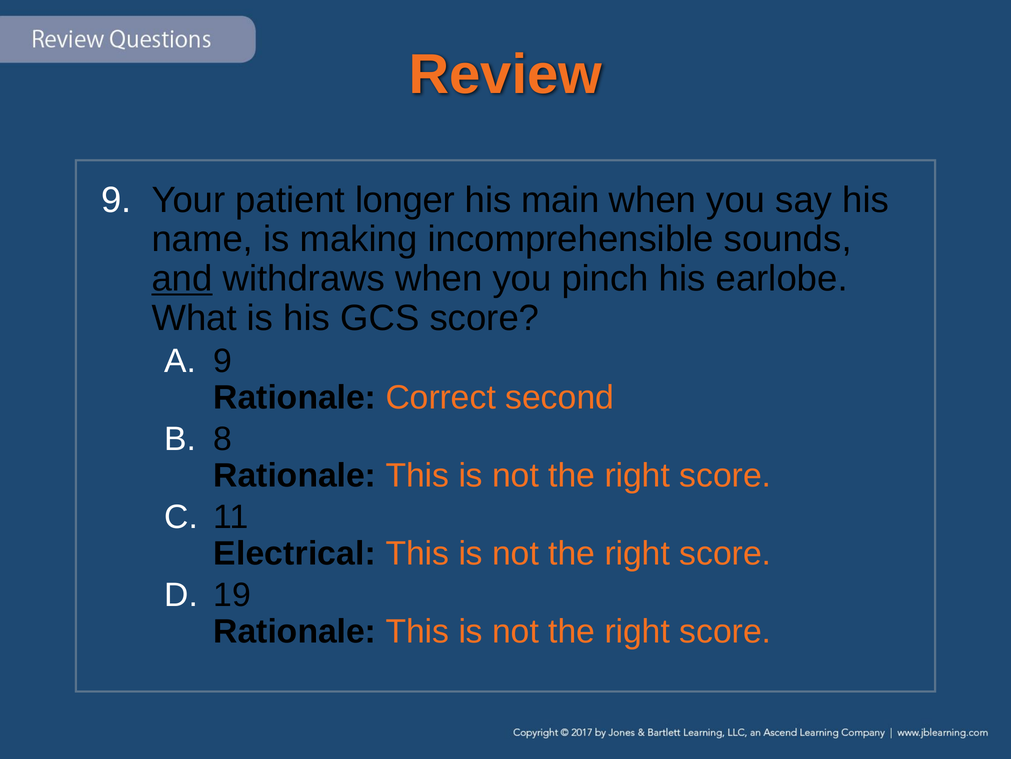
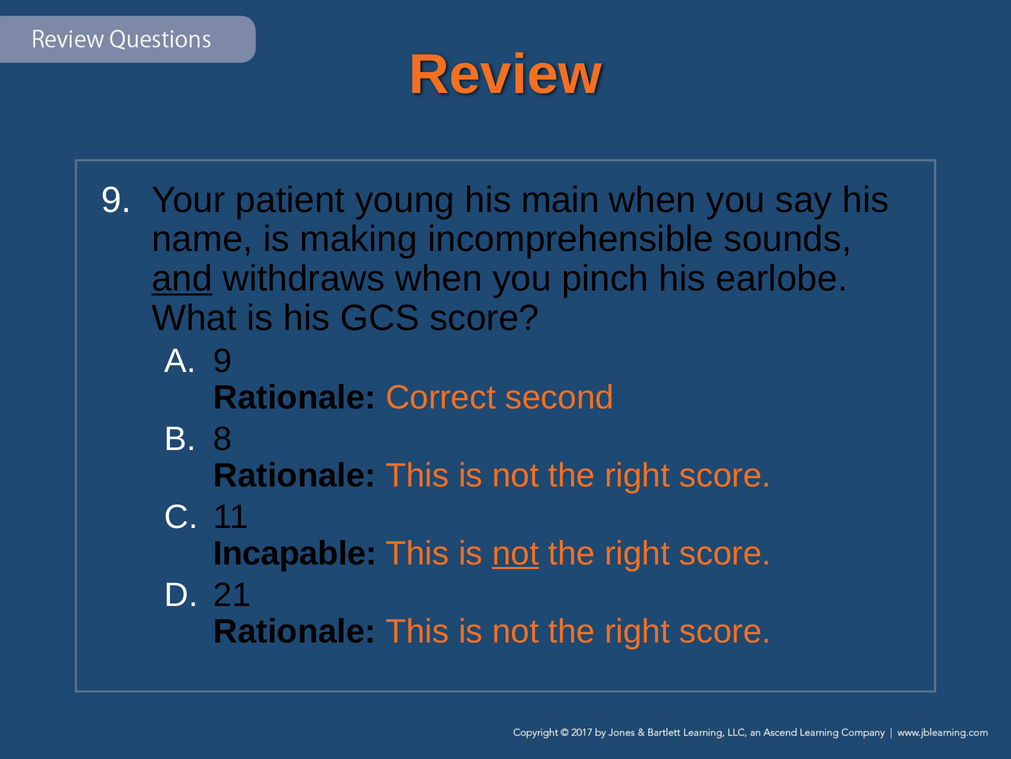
longer: longer -> young (405, 200)
Electrical: Electrical -> Incapable (295, 553)
not underline: none -> present (516, 553)
19: 19 -> 21 (232, 594)
